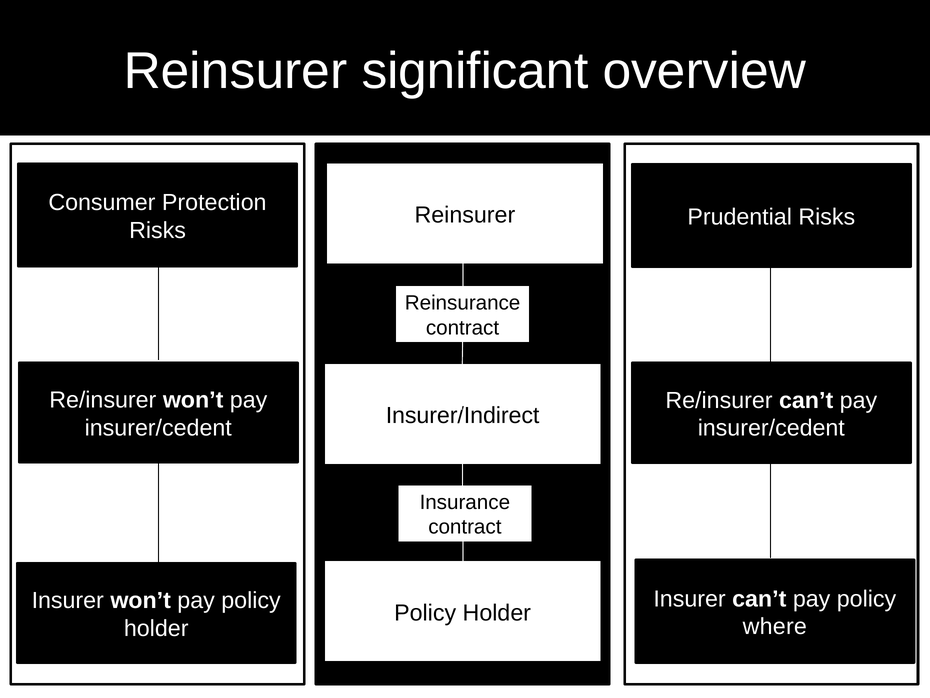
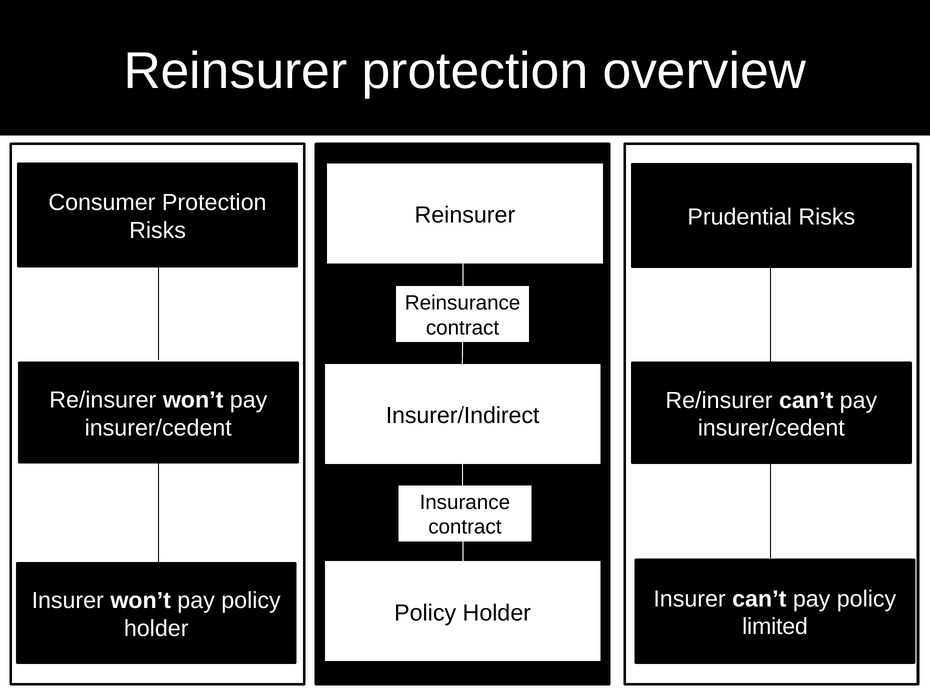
Reinsurer significant: significant -> protection (475, 71)
where: where -> limited (775, 626)
